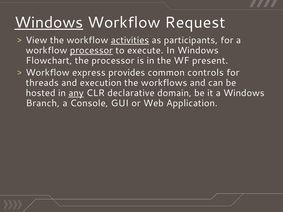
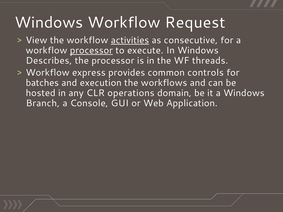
Windows underline: present -> none (49, 23)
participants: participants -> consecutive (191, 40)
Flowchart: Flowchart -> Describes (49, 61)
present: present -> threads (210, 61)
threads: threads -> batches (42, 83)
any underline: present -> none (76, 93)
declarative: declarative -> operations (131, 93)
